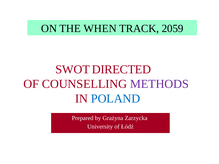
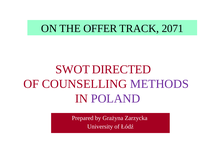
WHEN: WHEN -> OFFER (100, 28)
2059: 2059 -> 2071 (173, 28)
POLAND colour: blue -> purple (116, 99)
